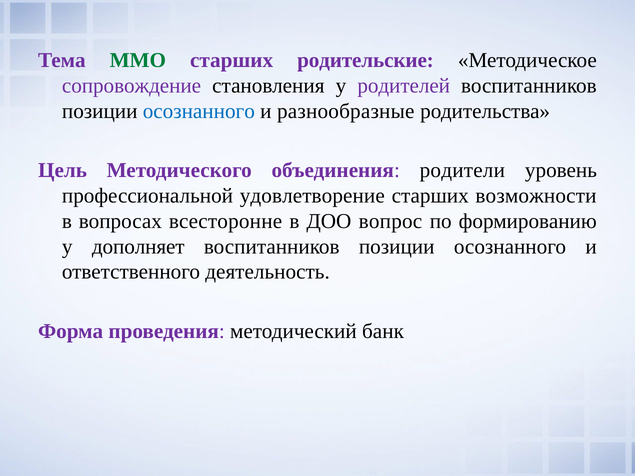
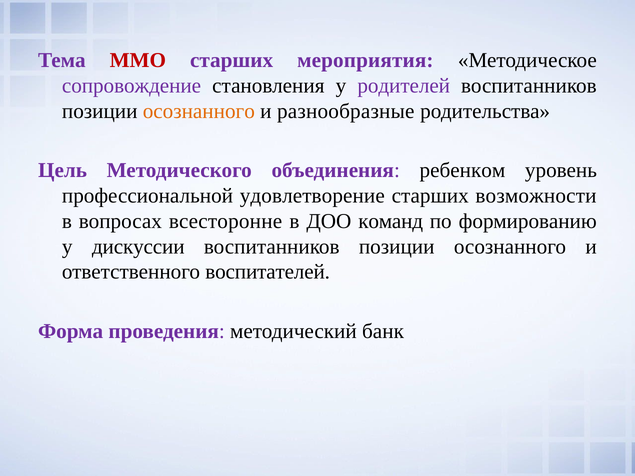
ММО colour: green -> red (138, 60)
родительские: родительские -> мероприятия (365, 60)
осознанного colour: blue -> orange (199, 111)
родители: родители -> ребенком (462, 171)
вопрос: вопрос -> команд (391, 221)
дополняет: дополняет -> дискуссии (138, 247)
деятельность: деятельность -> воспитателей (268, 272)
